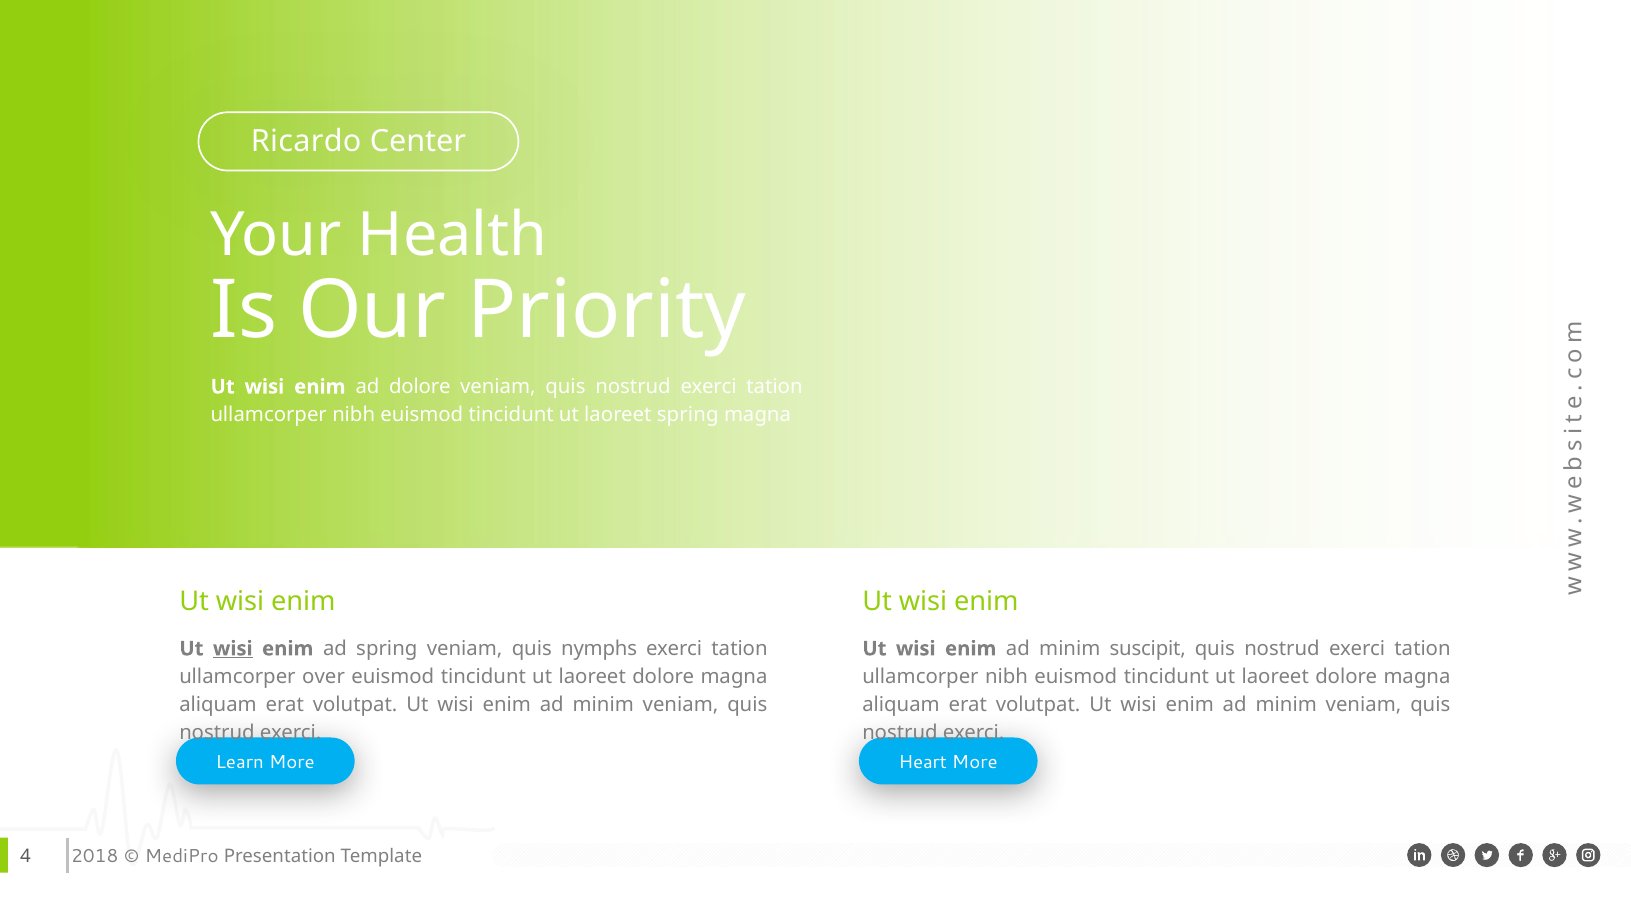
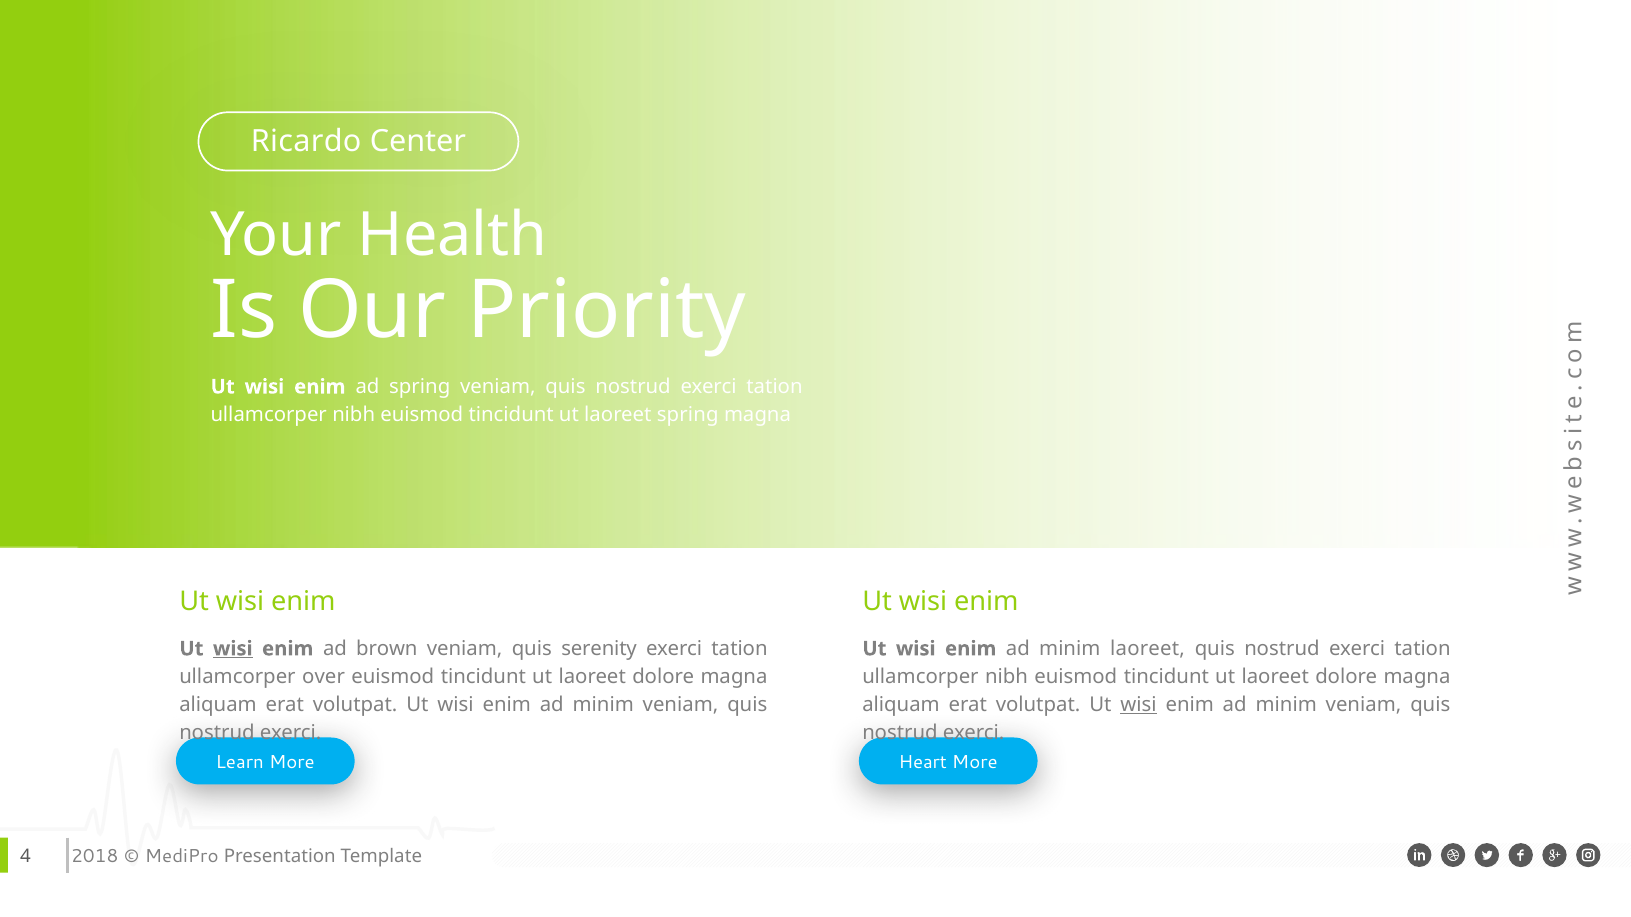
ad dolore: dolore -> spring (420, 387)
ad spring: spring -> brown (387, 649)
nymphs: nymphs -> serenity (599, 649)
minim suscipit: suscipit -> laoreet (1148, 649)
wisi underline: none -> present (1139, 705)
